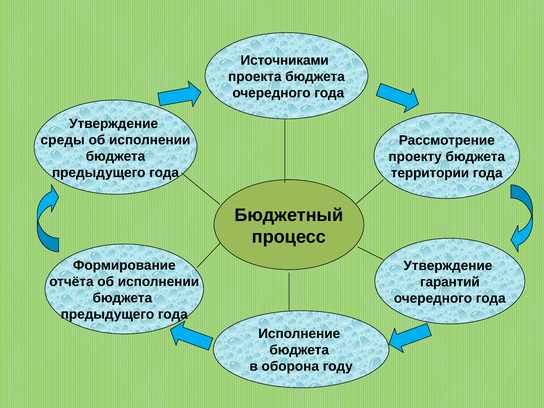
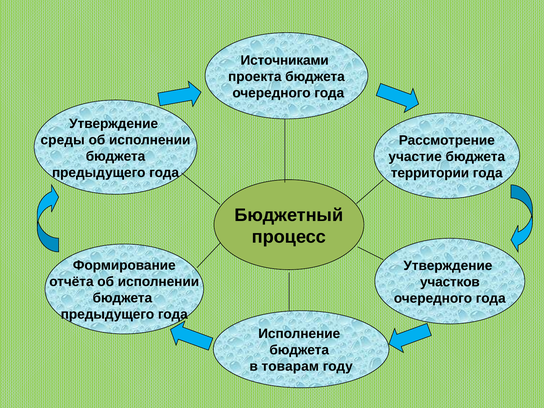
проекту: проекту -> участие (415, 157)
гарантий: гарантий -> участков (450, 282)
оборона: оборона -> товарам (290, 366)
